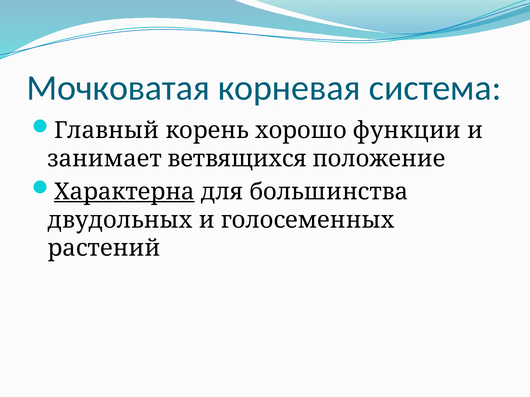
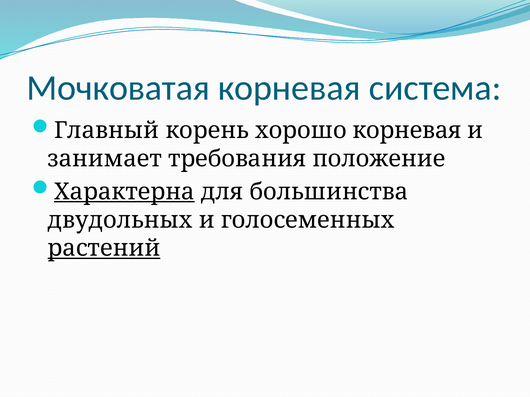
хорошо функции: функции -> корневая (407, 131)
ветвящихся: ветвящихся -> требования (237, 159)
растений underline: none -> present (104, 248)
